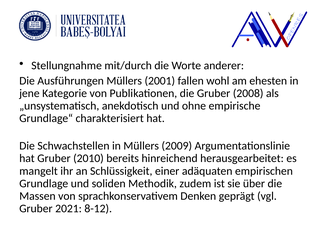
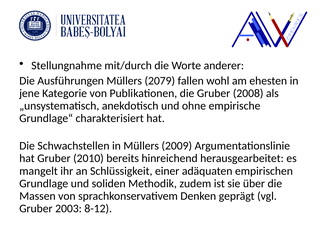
2001: 2001 -> 2079 (160, 81)
2021: 2021 -> 2003 (68, 208)
